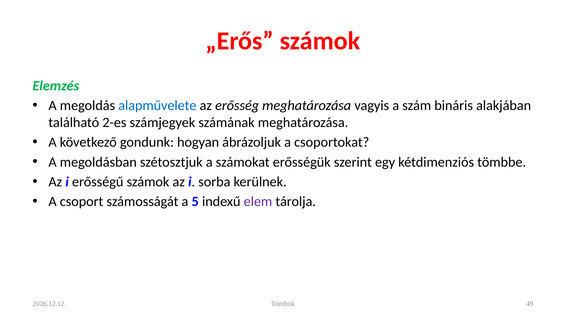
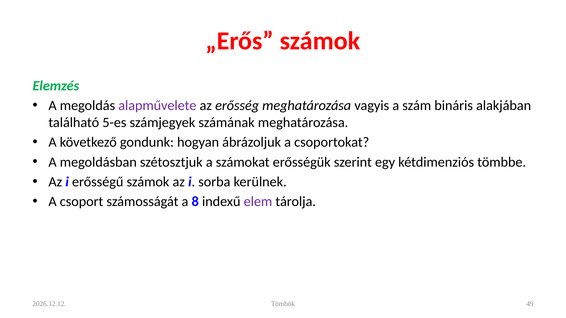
alapművelete colour: blue -> purple (157, 106)
2-es: 2-es -> 5-es (114, 123)
5: 5 -> 8 (195, 202)
